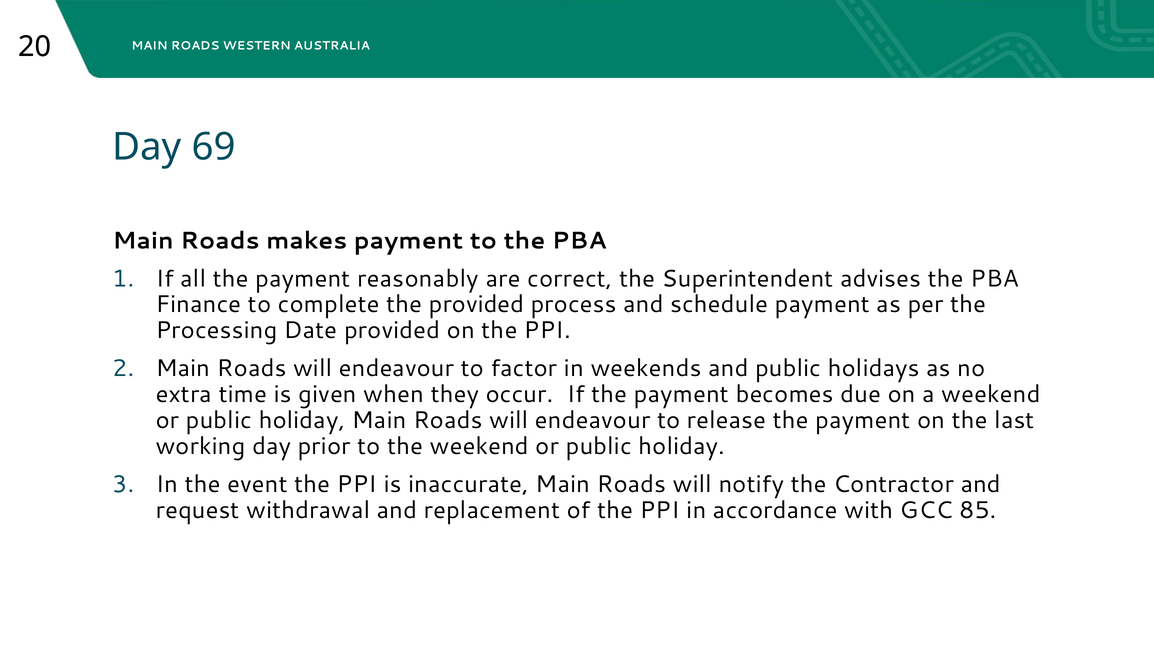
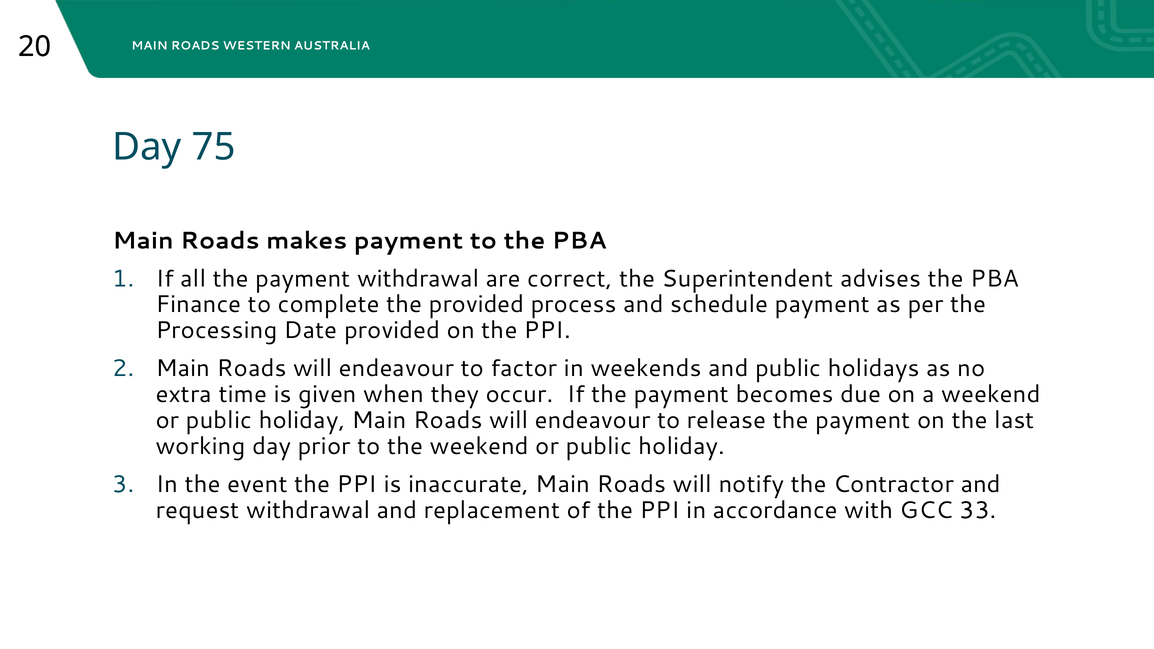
69: 69 -> 75 (214, 147)
payment reasonably: reasonably -> withdrawal (418, 279)
85: 85 -> 33 (978, 510)
